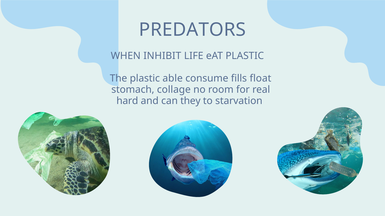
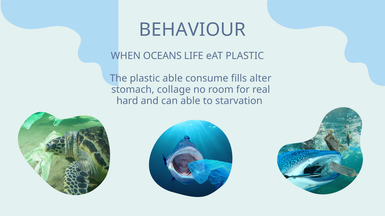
PREDATORS: PREDATORS -> BEHAVIOUR (192, 30)
INHIBIT: INHIBIT -> OCEANS (162, 56)
float: float -> alter (260, 78)
can they: they -> able (190, 101)
